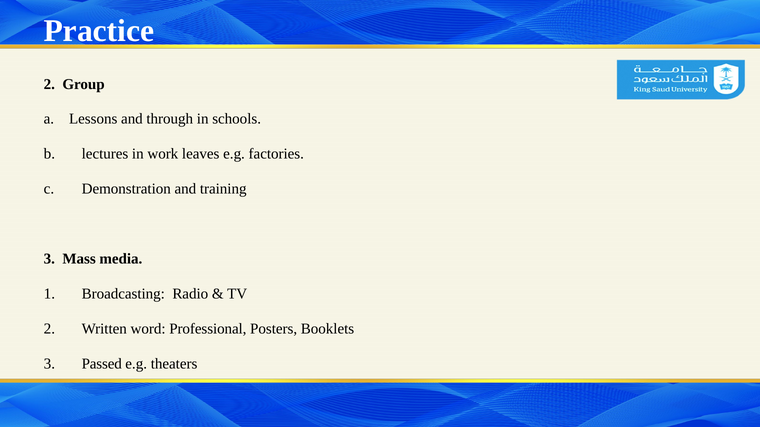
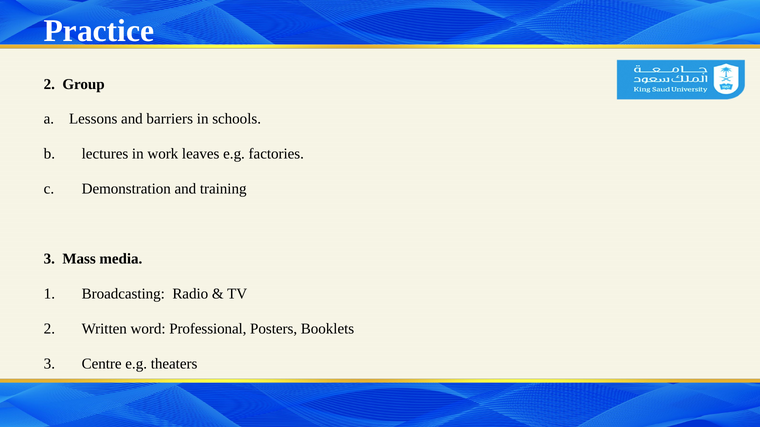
through: through -> barriers (170, 119)
Passed: Passed -> Centre (102, 364)
